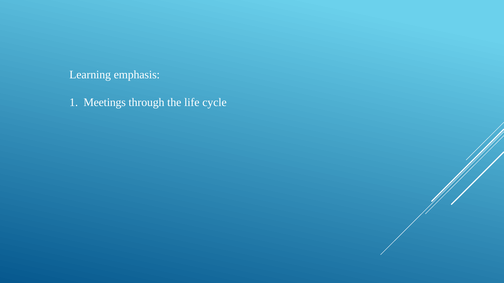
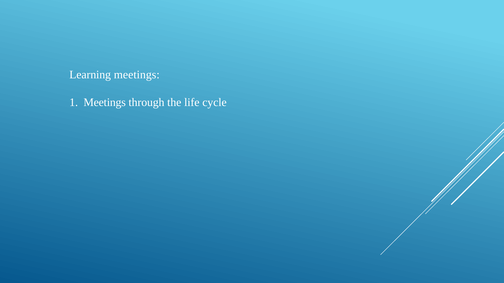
Learning emphasis: emphasis -> meetings (137, 75)
